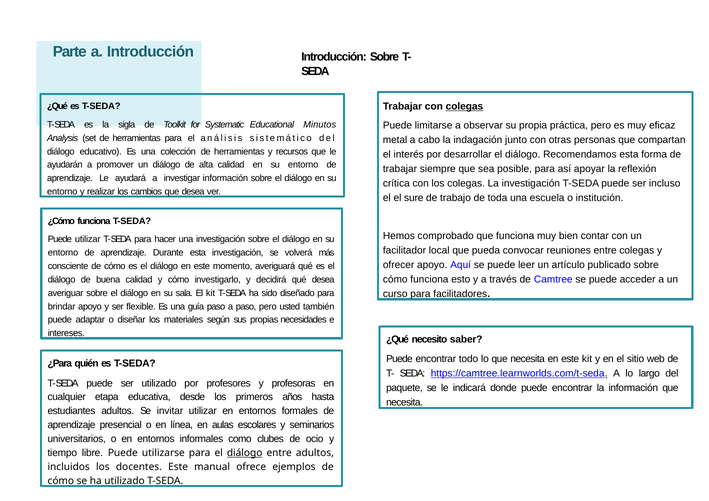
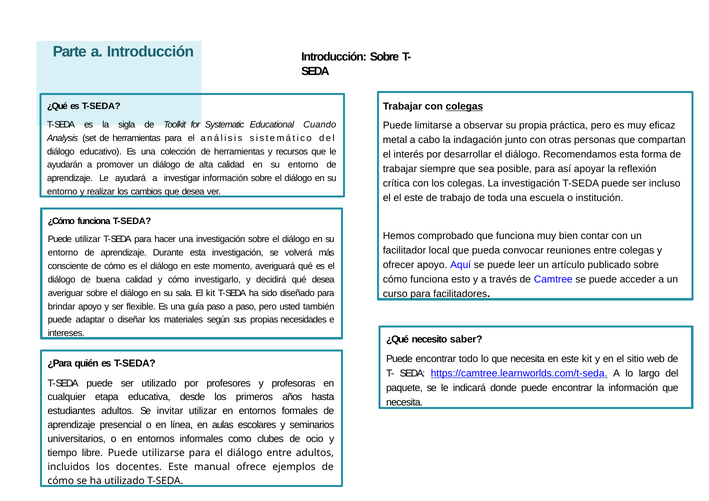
Minutos: Minutos -> Cuando (320, 125)
el sure: sure -> este (414, 198)
diálogo underline: present -> none (245, 453)
